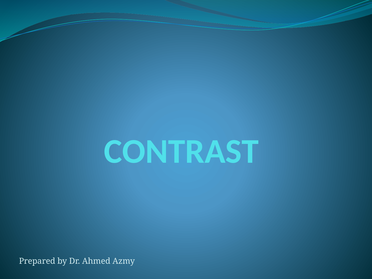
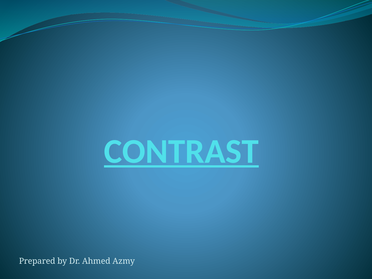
CONTRAST underline: none -> present (181, 151)
